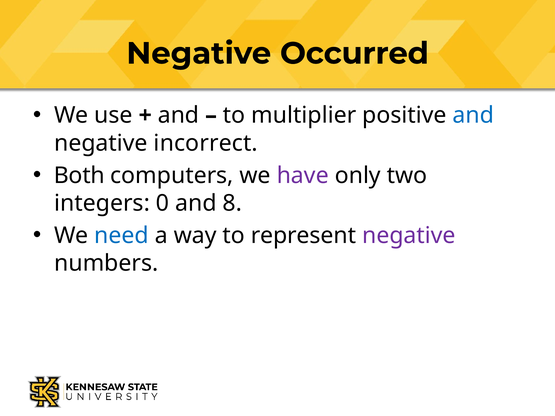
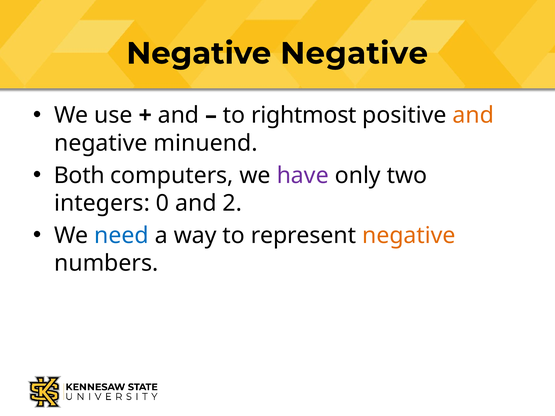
Negative Occurred: Occurred -> Negative (354, 53)
multiplier: multiplier -> rightmost (304, 115)
and colour: blue -> orange (473, 115)
incorrect: incorrect -> minuend (206, 143)
8: 8 -> 2 (232, 203)
negative colour: purple -> orange (409, 236)
